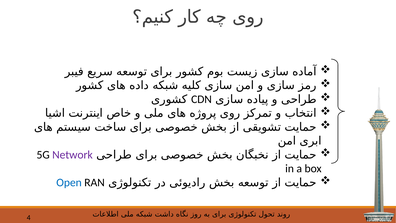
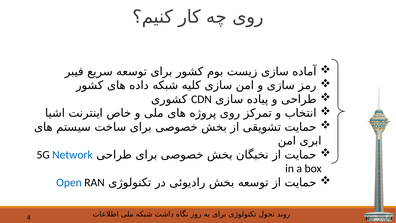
Network colour: purple -> blue (72, 155)
